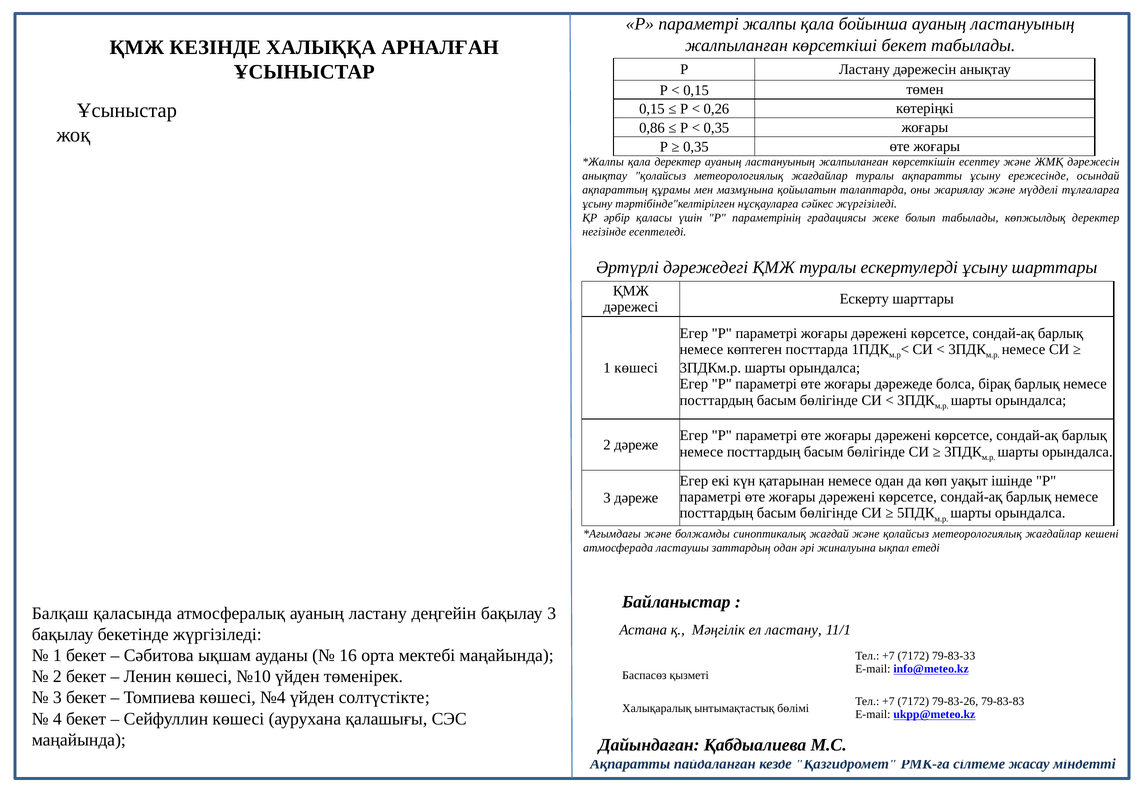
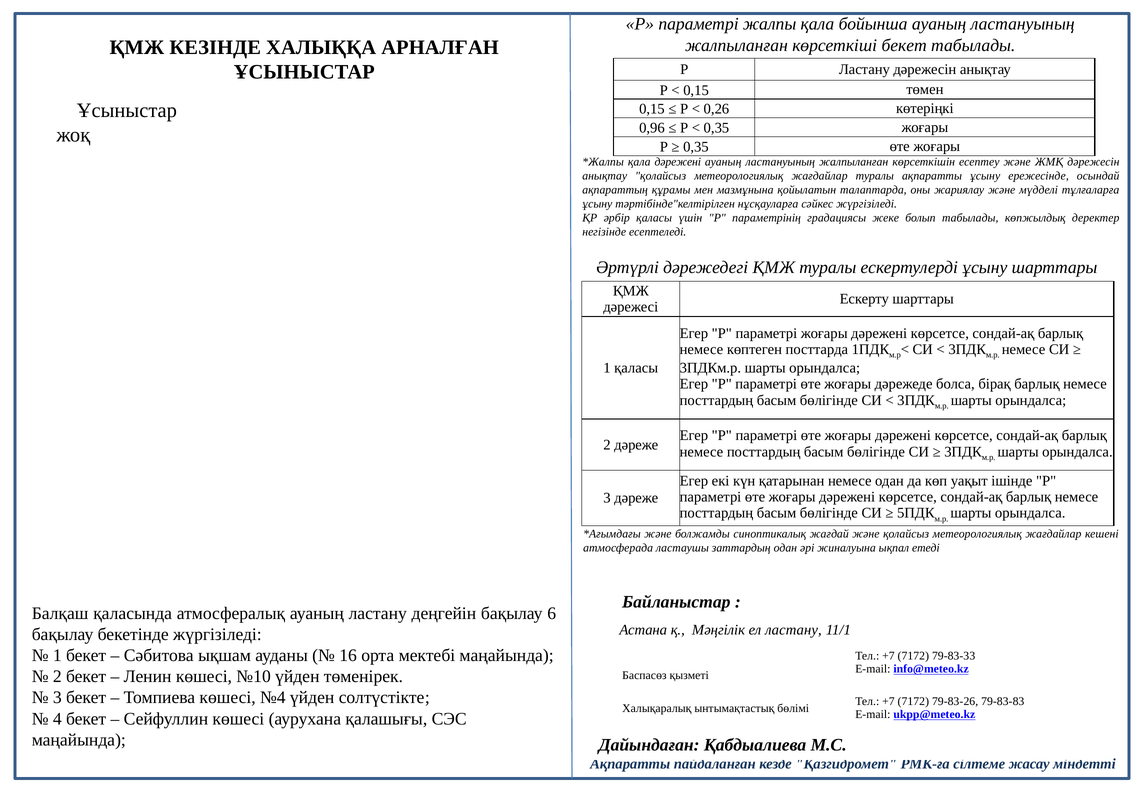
0,86: 0,86 -> 0,96 (652, 128)
қала деректер: деректер -> дәрежені (678, 162)
1 көшесі: көшесі -> қаласы (636, 368)
бақылау 3: 3 -> 6 (552, 613)
